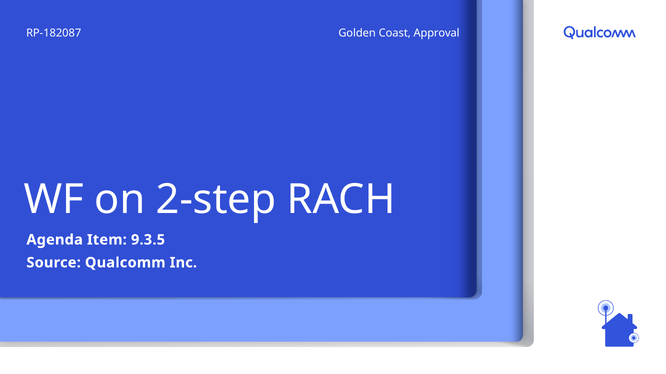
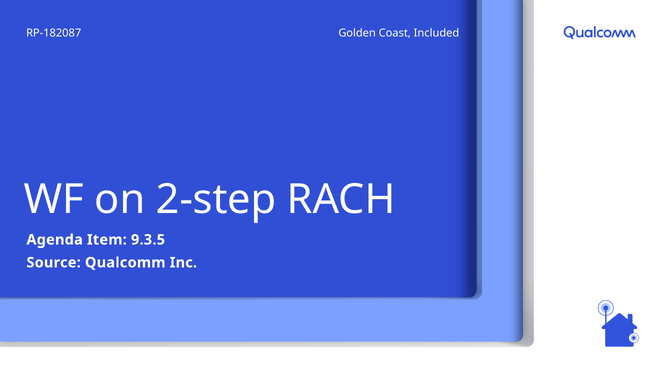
Approval: Approval -> Included (436, 33)
